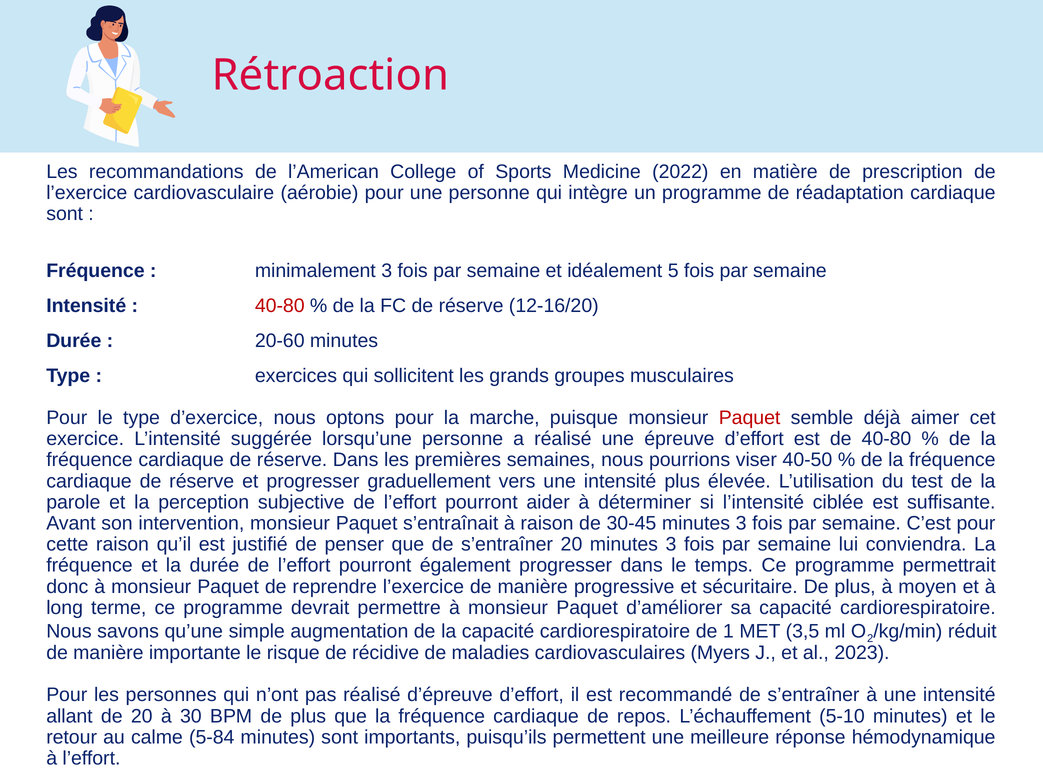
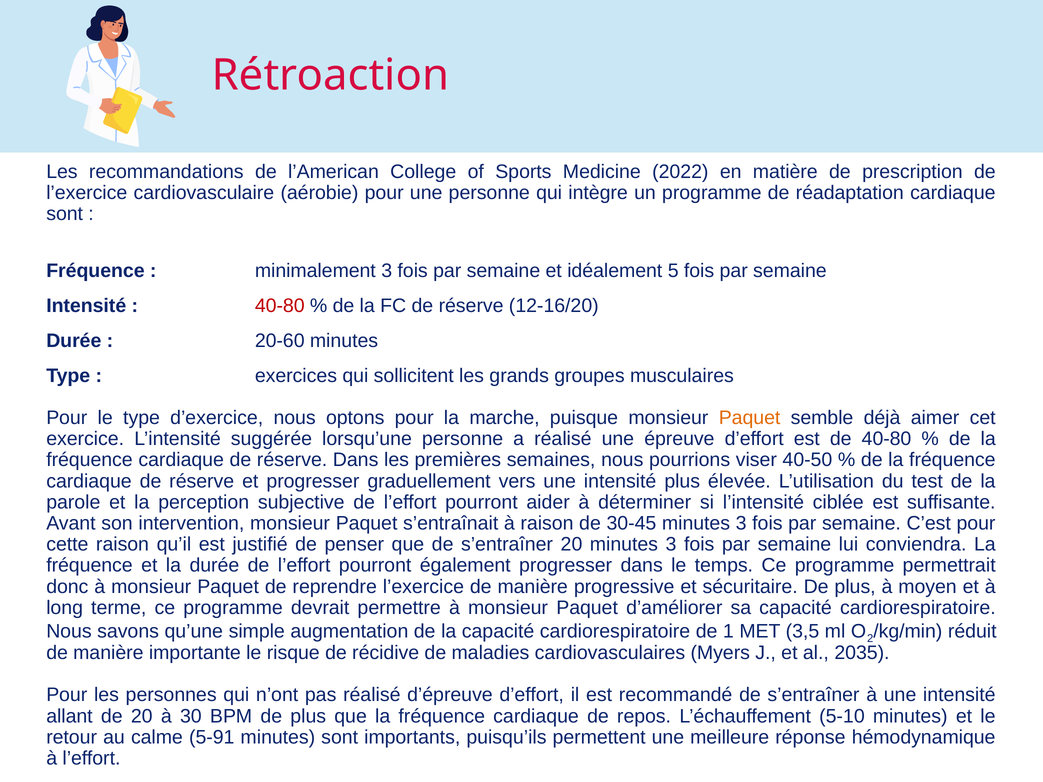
Paquet colour: red -> orange (750, 418)
2023: 2023 -> 2035 (862, 653)
5-84: 5-84 -> 5-91 (212, 737)
